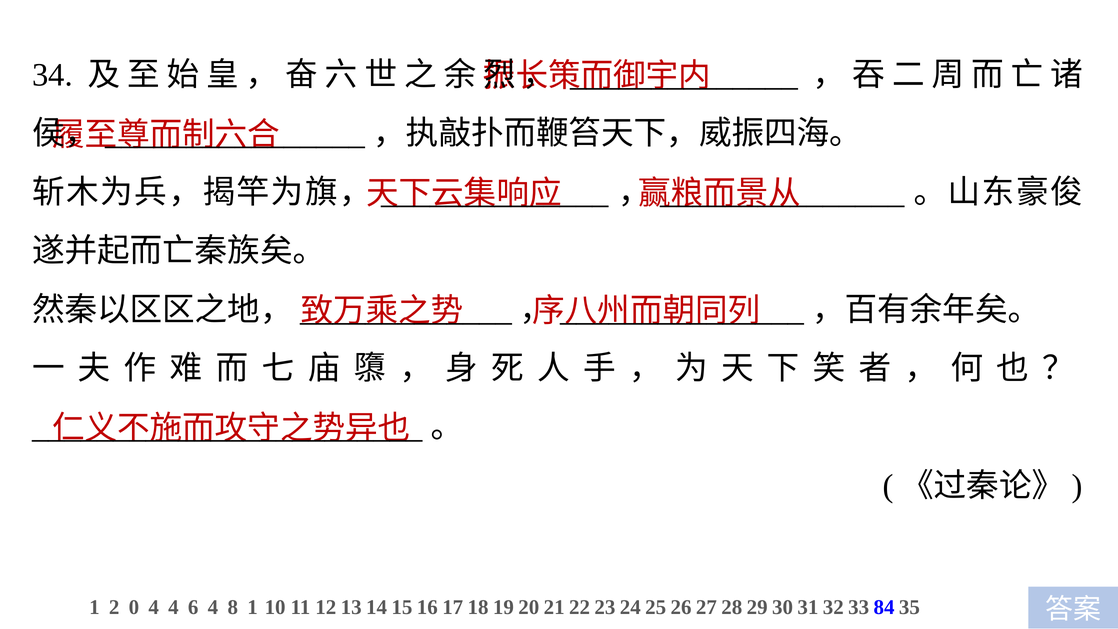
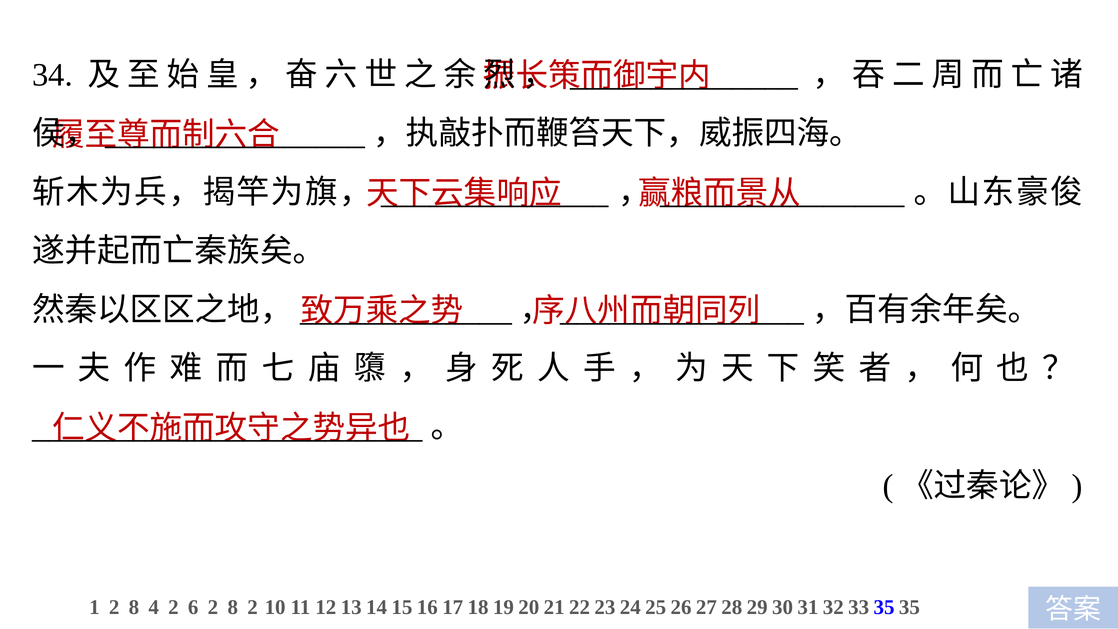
1 2 0: 0 -> 8 (134, 608)
4 4: 4 -> 2 (173, 608)
6 4: 4 -> 2 (213, 608)
8 1: 1 -> 2 (253, 608)
84: 84 -> 35 (884, 608)
